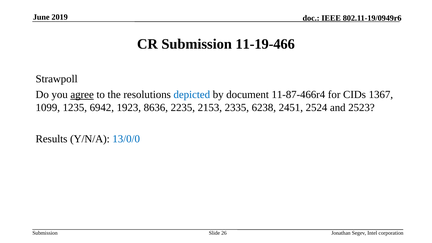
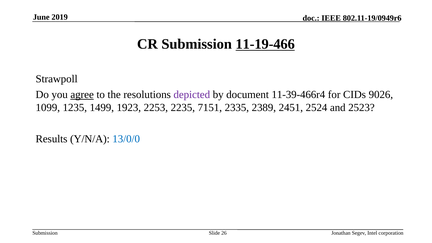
11-19-466 underline: none -> present (265, 44)
depicted colour: blue -> purple (192, 95)
11-87-466r4: 11-87-466r4 -> 11-39-466r4 (298, 95)
1367: 1367 -> 9026 (381, 95)
6942: 6942 -> 1499 (102, 108)
8636: 8636 -> 2253 (156, 108)
2153: 2153 -> 7151 (210, 108)
6238: 6238 -> 2389 (264, 108)
